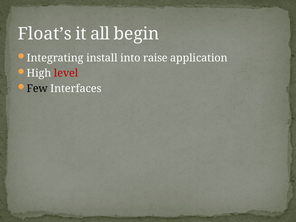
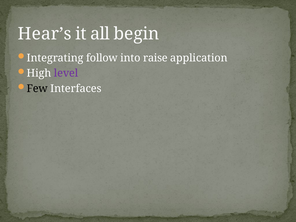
Float’s: Float’s -> Hear’s (45, 34)
install: install -> follow (102, 58)
level colour: red -> purple (66, 73)
